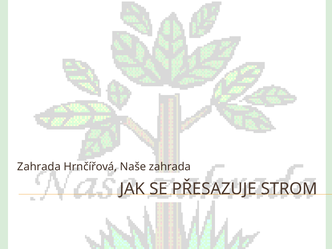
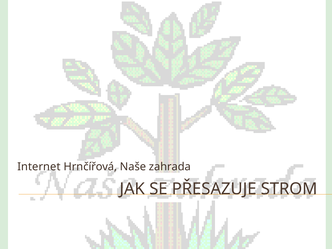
Zahrada: Zahrada -> Internet (39, 167)
